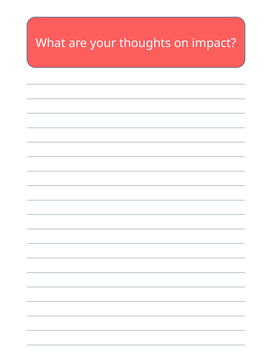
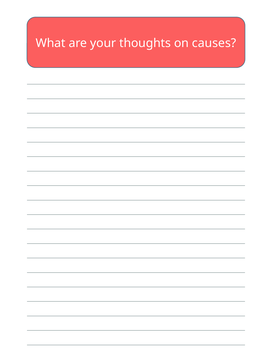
impact: impact -> causes (214, 43)
